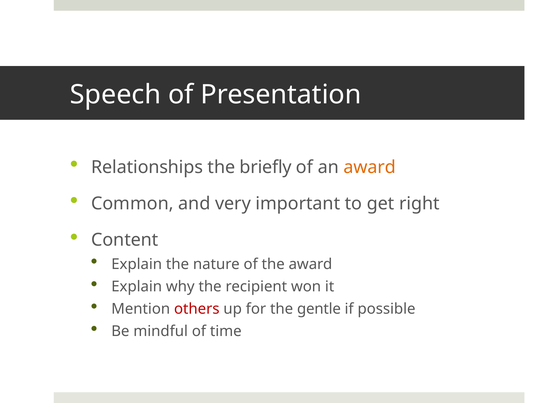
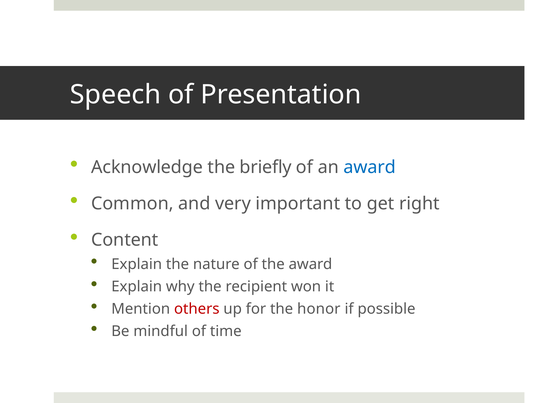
Relationships: Relationships -> Acknowledge (147, 167)
award colour: orange -> blue (370, 167)
gentle: gentle -> honor (319, 309)
